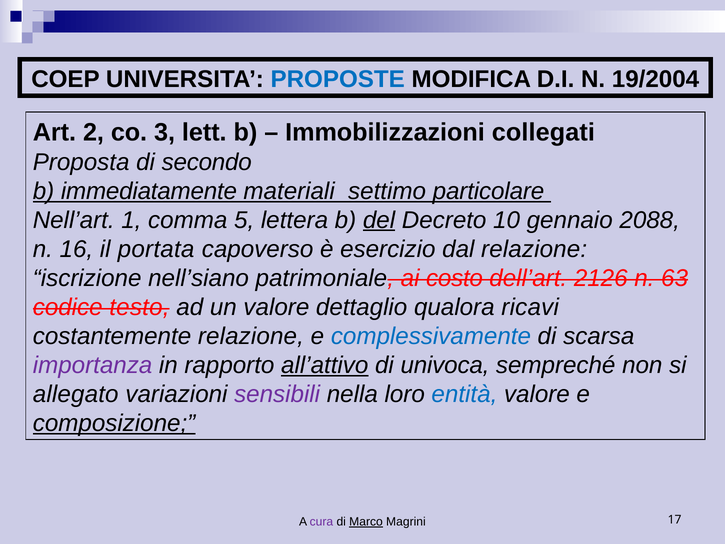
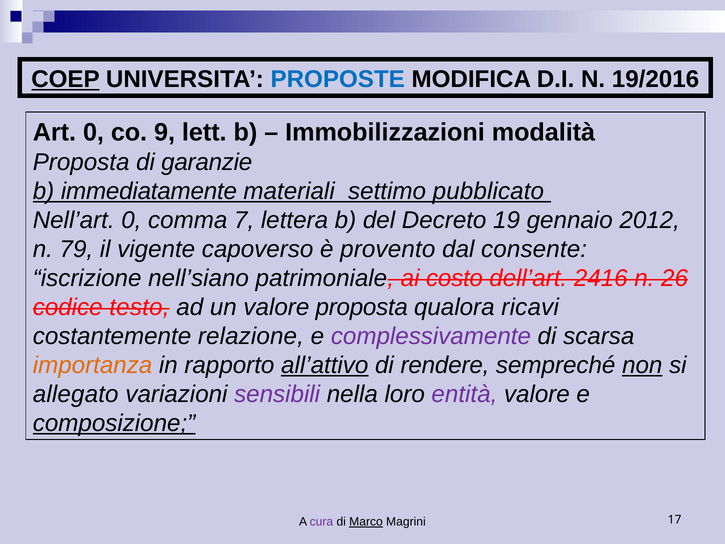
COEP underline: none -> present (65, 79)
19/2004: 19/2004 -> 19/2016 (656, 79)
Art 2: 2 -> 0 (93, 132)
3: 3 -> 9 (165, 132)
collegati: collegati -> modalità (543, 132)
secondo: secondo -> garanzie (207, 162)
particolare: particolare -> pubblicato (488, 191)
Nell’art 1: 1 -> 0 (131, 220)
5: 5 -> 7 (244, 220)
del underline: present -> none (379, 220)
10: 10 -> 19 (507, 220)
2088: 2088 -> 2012 (650, 220)
16: 16 -> 79 (76, 249)
portata: portata -> vigente (156, 249)
esercizio: esercizio -> provento (388, 249)
dal relazione: relazione -> consente (534, 249)
2126: 2126 -> 2416 (601, 278)
63: 63 -> 26 (675, 278)
valore dettaglio: dettaglio -> proposta (362, 307)
complessivamente colour: blue -> purple (431, 336)
importanza colour: purple -> orange (93, 365)
univoca: univoca -> rendere (445, 365)
non underline: none -> present (642, 365)
entità colour: blue -> purple (464, 394)
